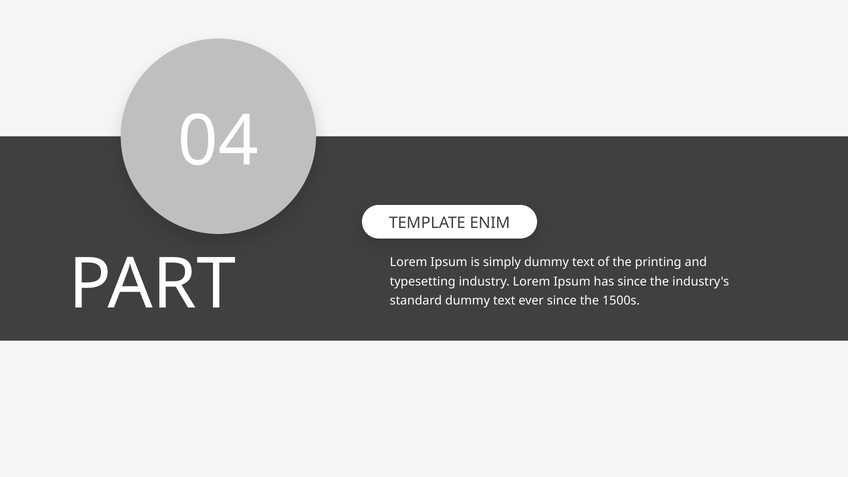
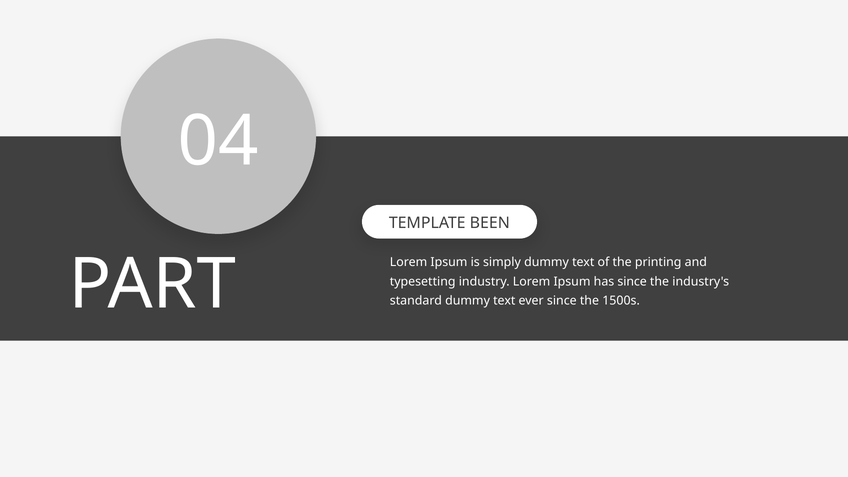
ENIM: ENIM -> BEEN (490, 223)
